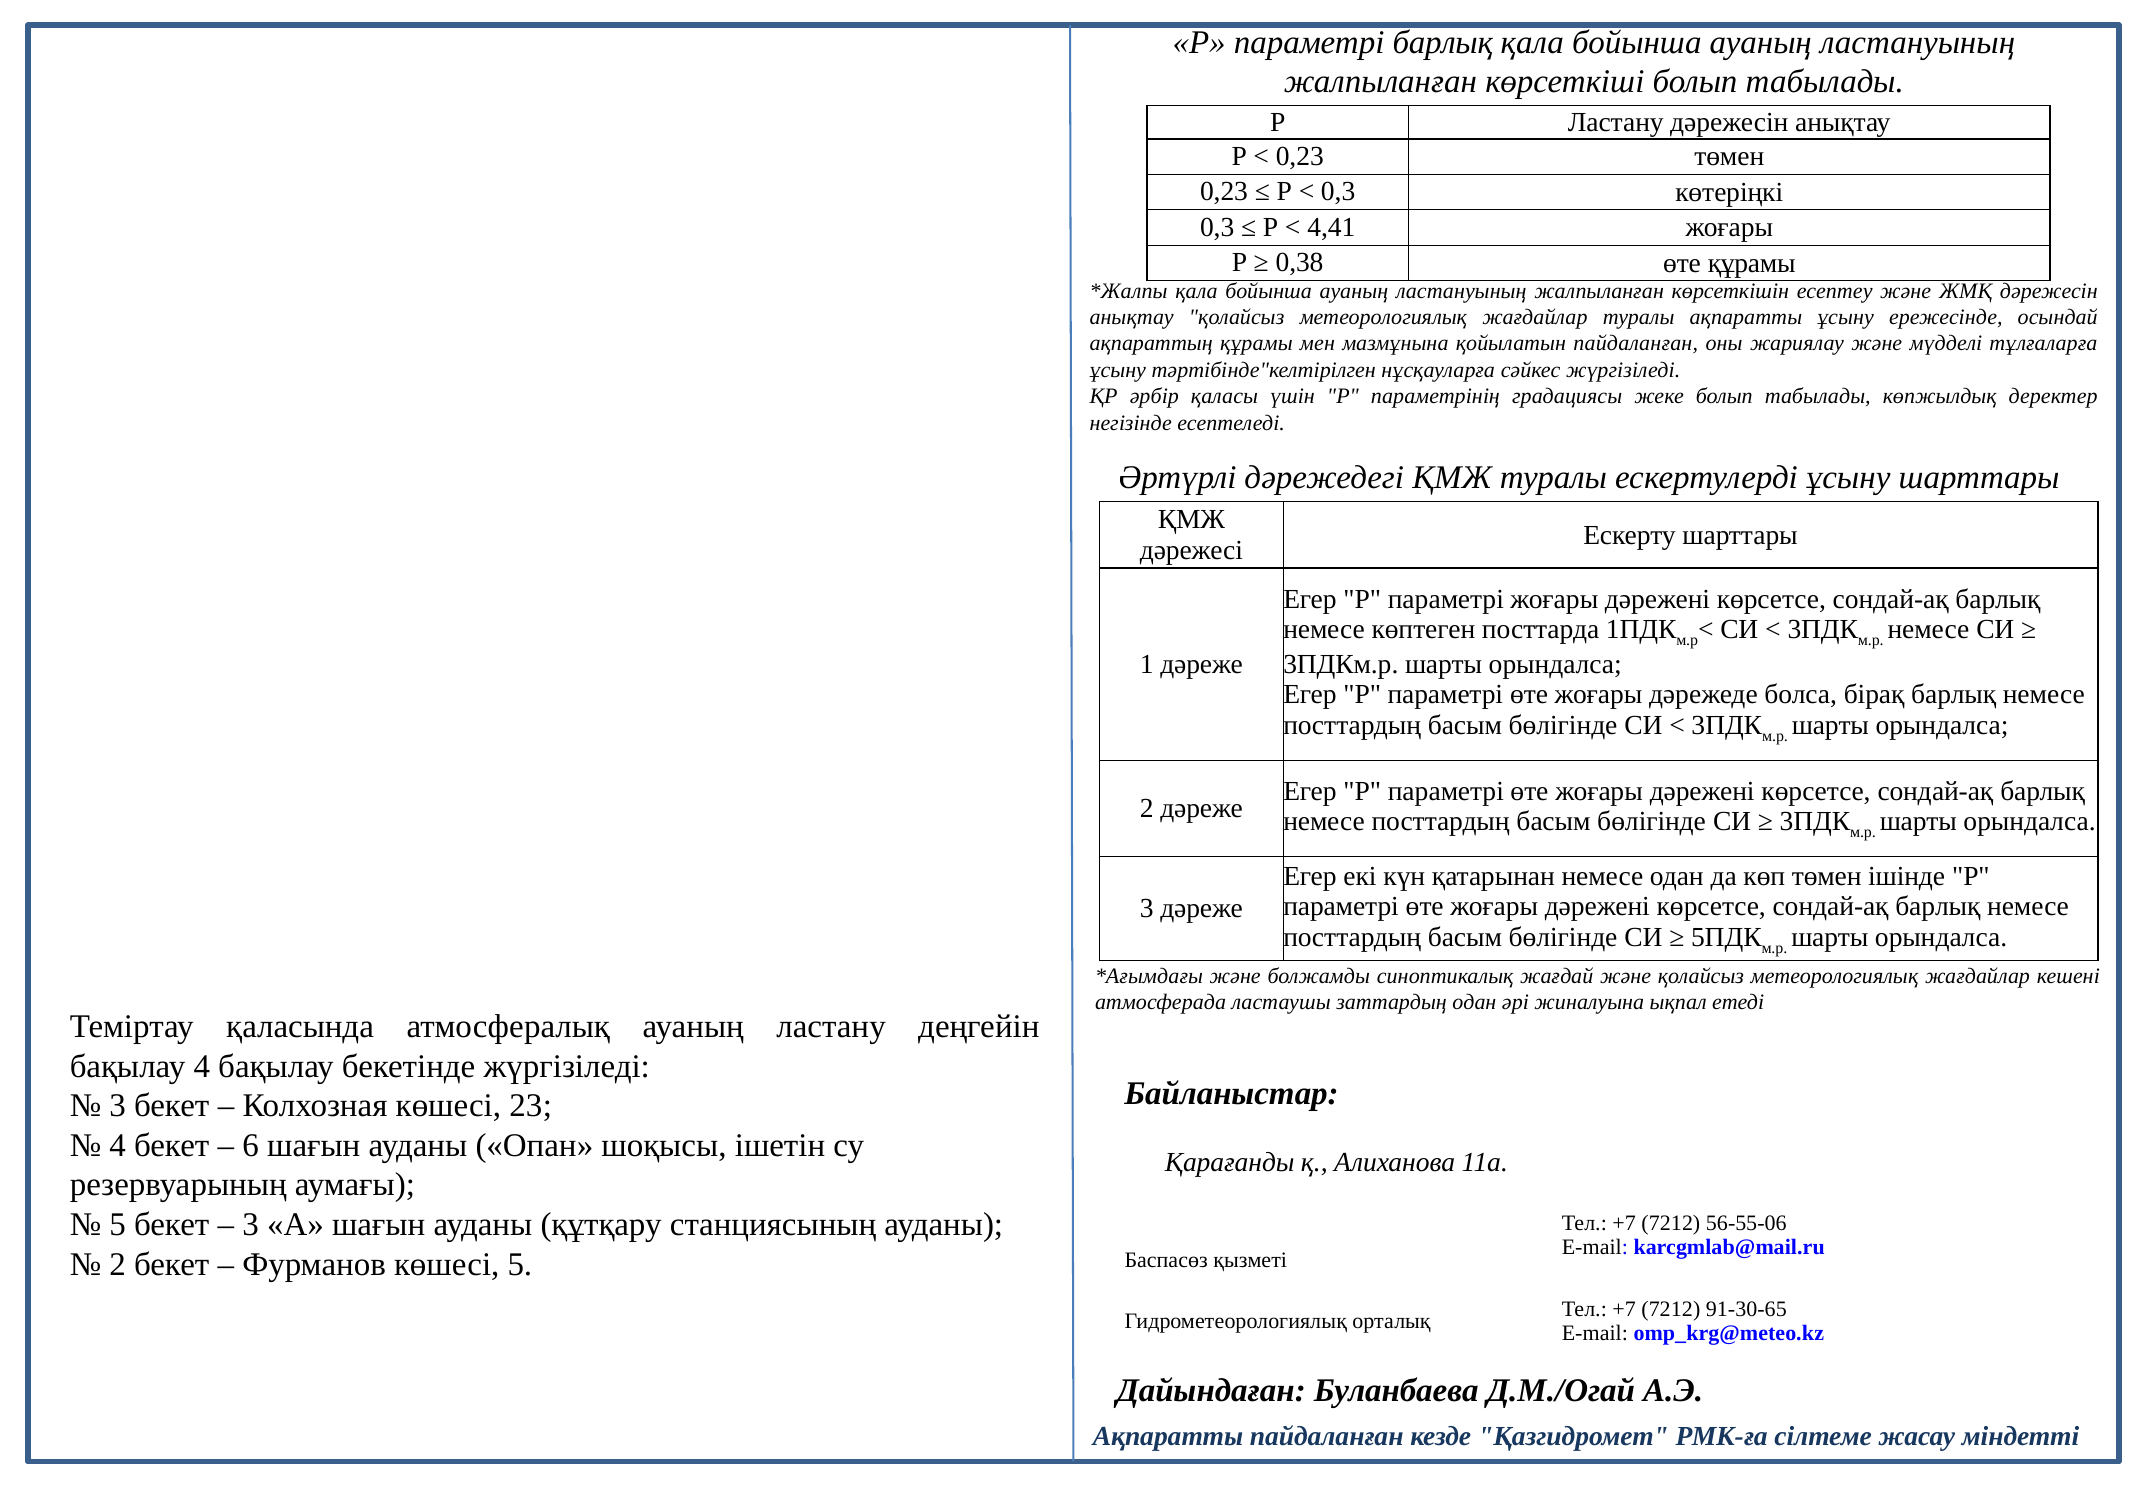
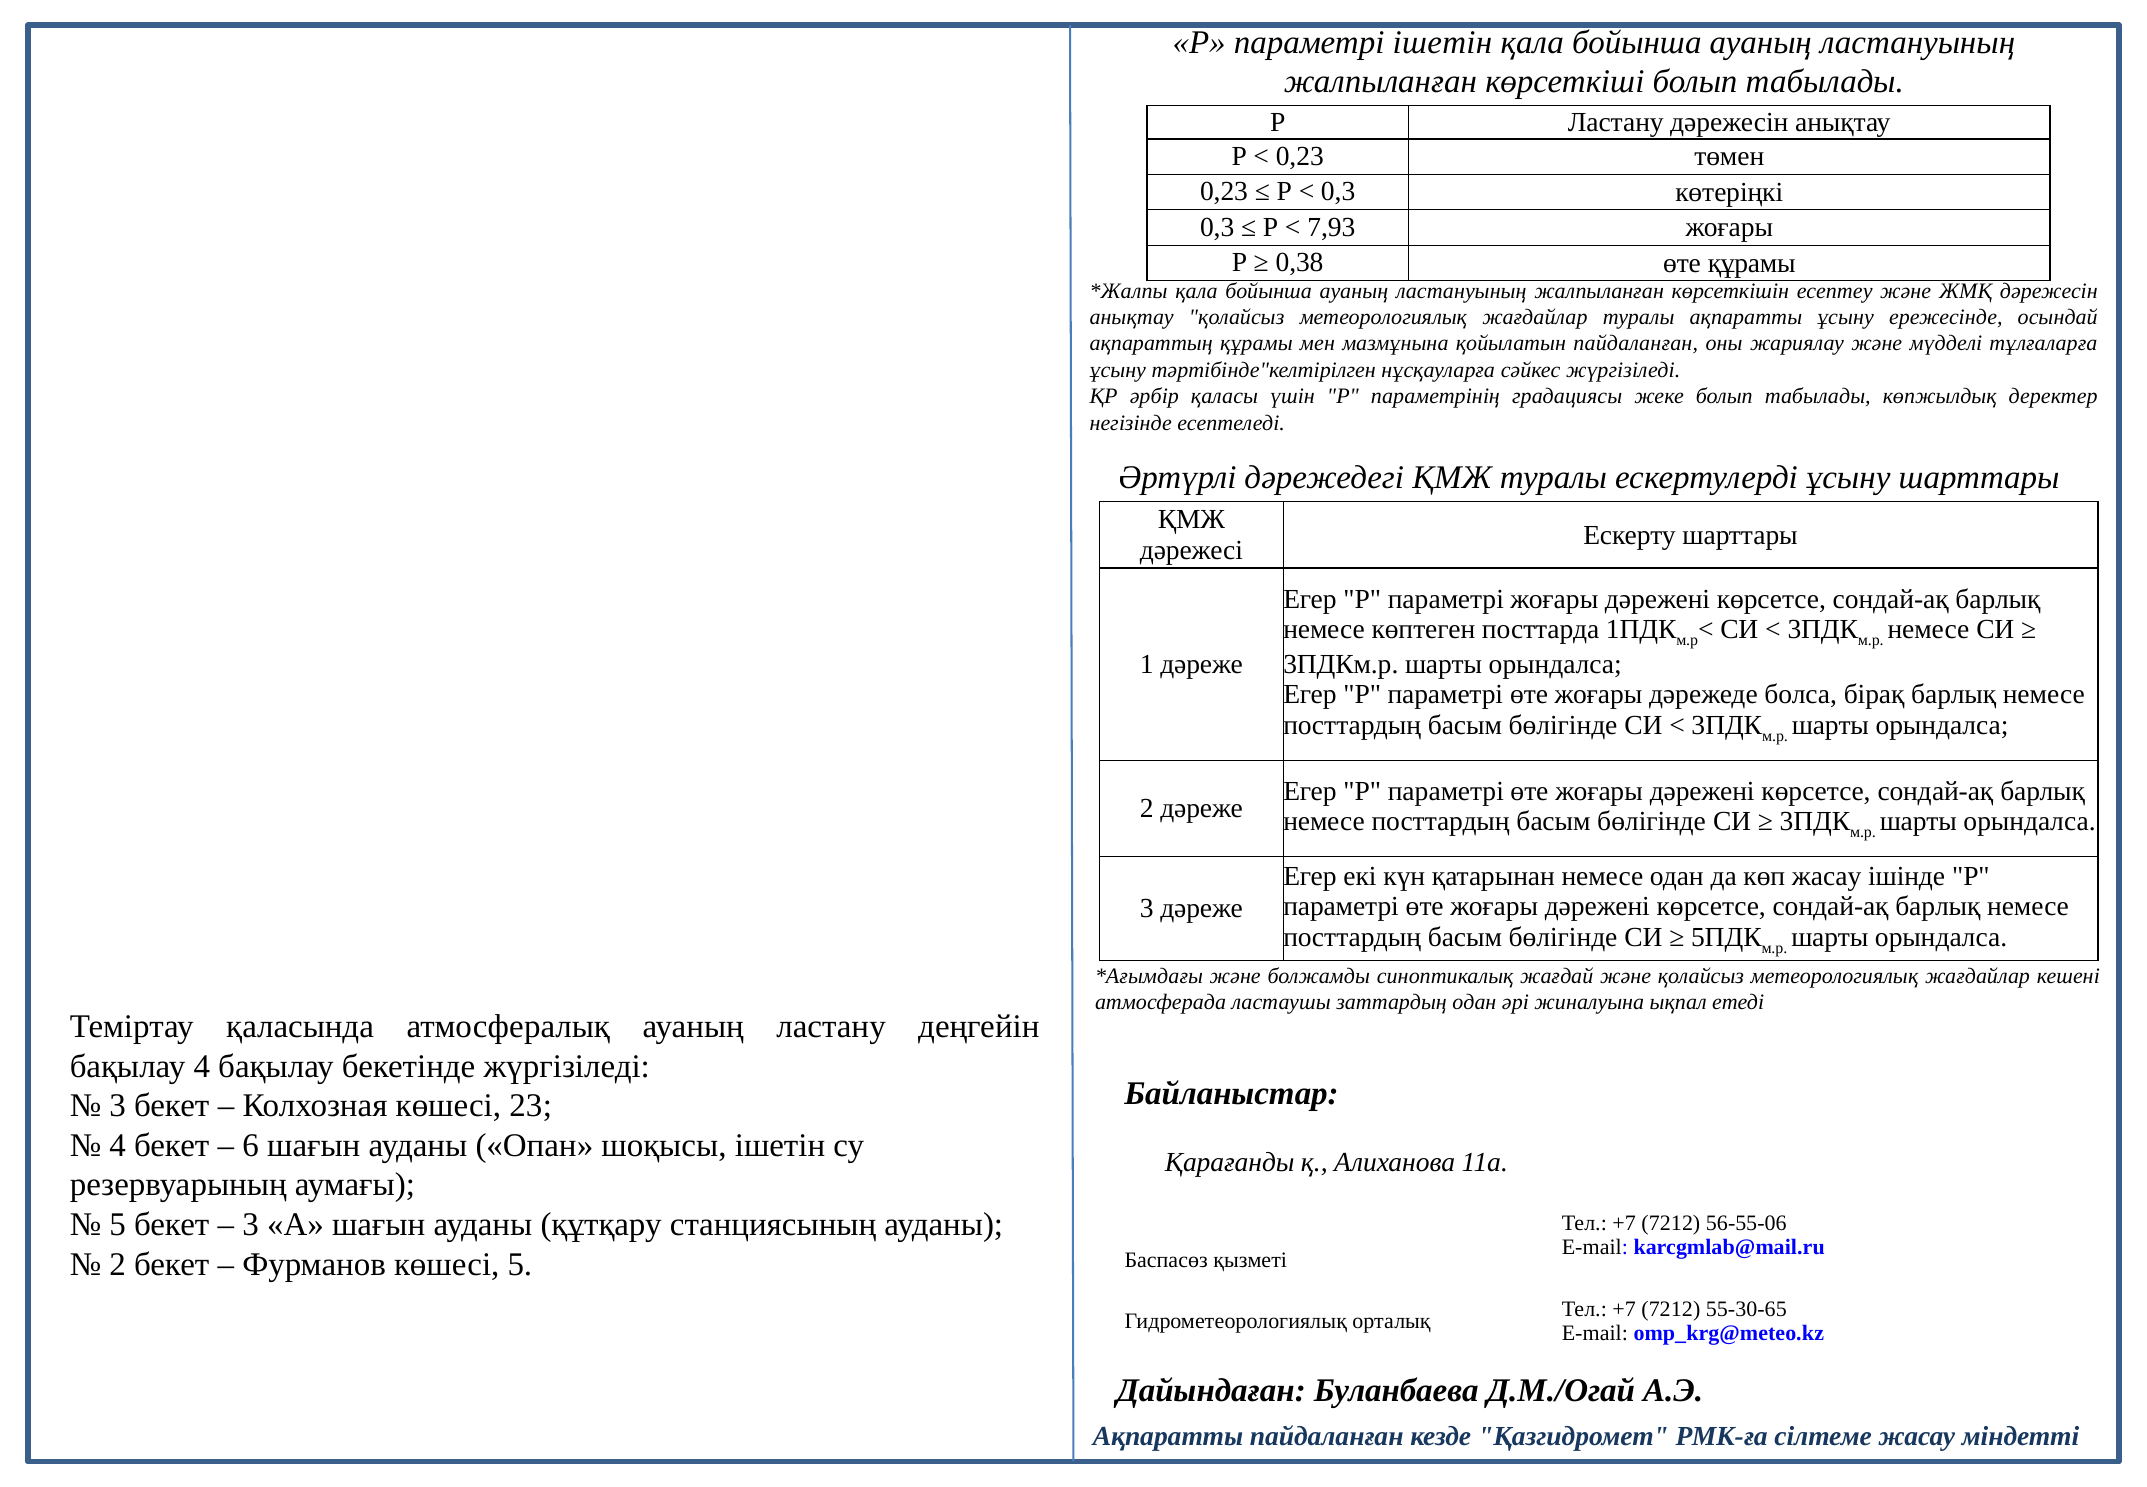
параметрі барлық: барлық -> ішетін (1442, 42)
4,41: 4,41 -> 7,93 (1331, 227)
көп төмен: төмен -> жасау (1827, 876)
91-30-65: 91-30-65 -> 55-30-65 (1746, 1308)
